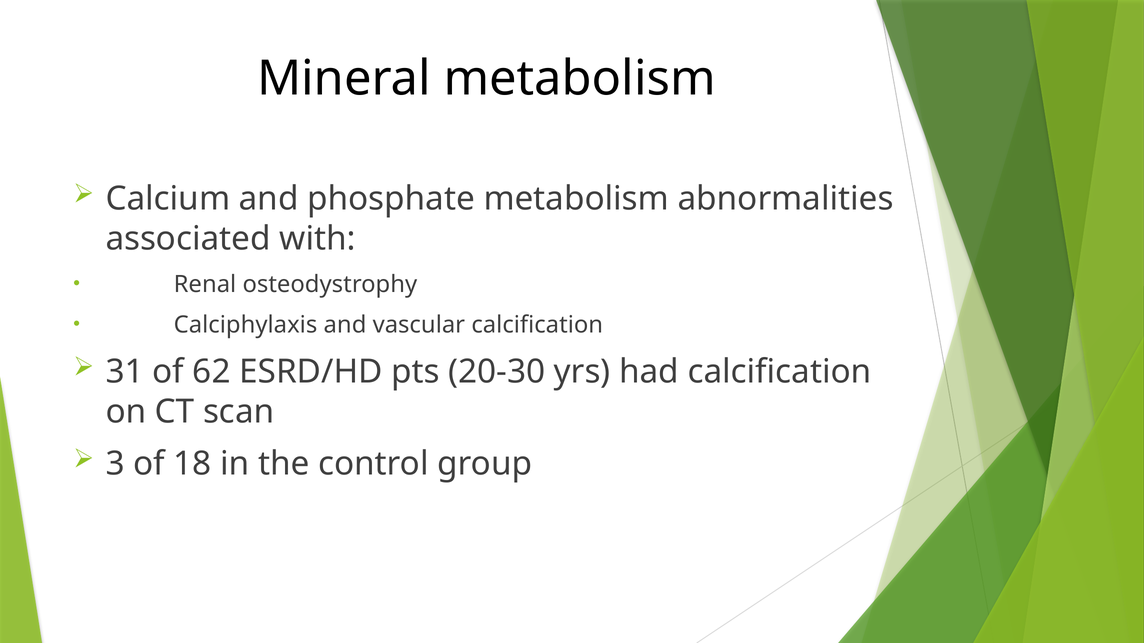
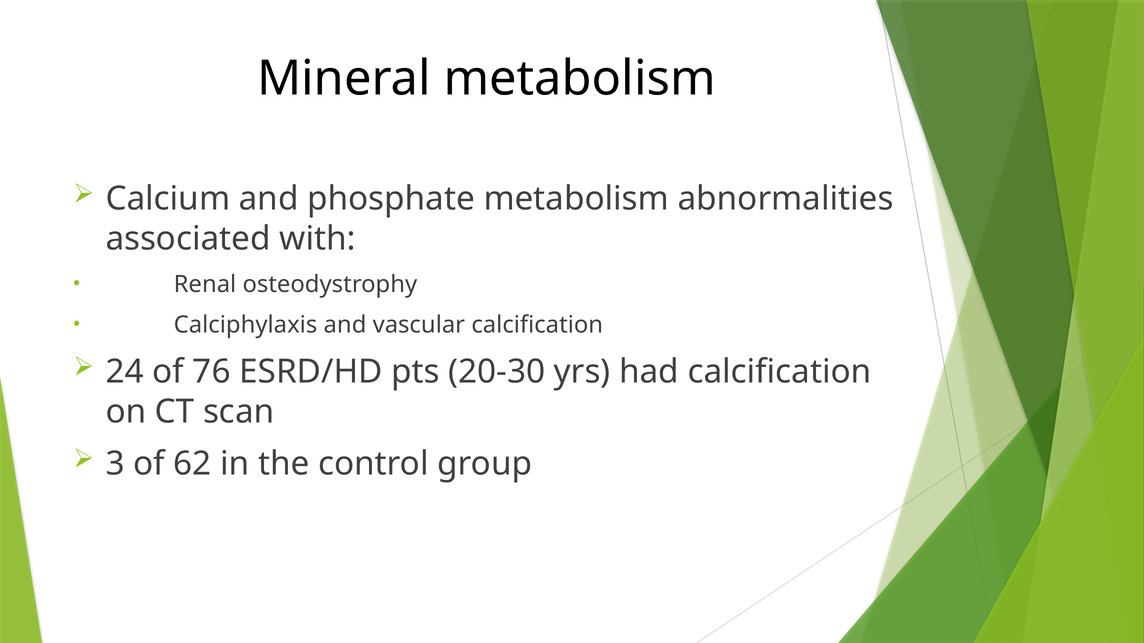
31: 31 -> 24 (125, 372)
62: 62 -> 76 (212, 372)
18: 18 -> 62 (192, 464)
